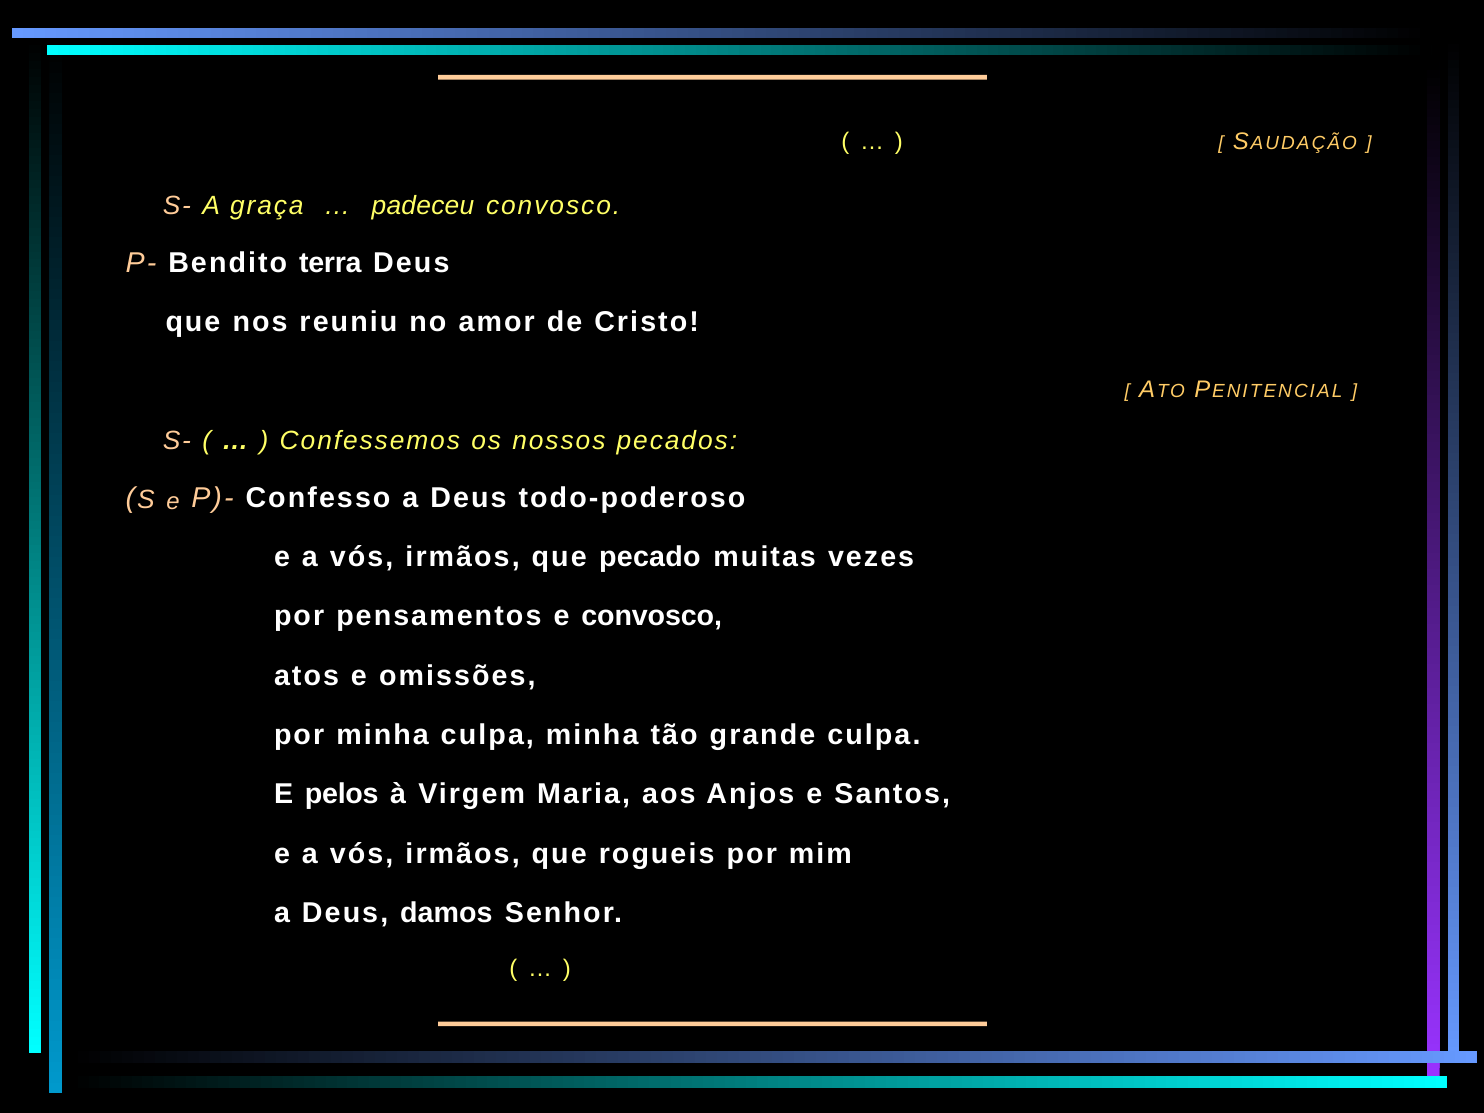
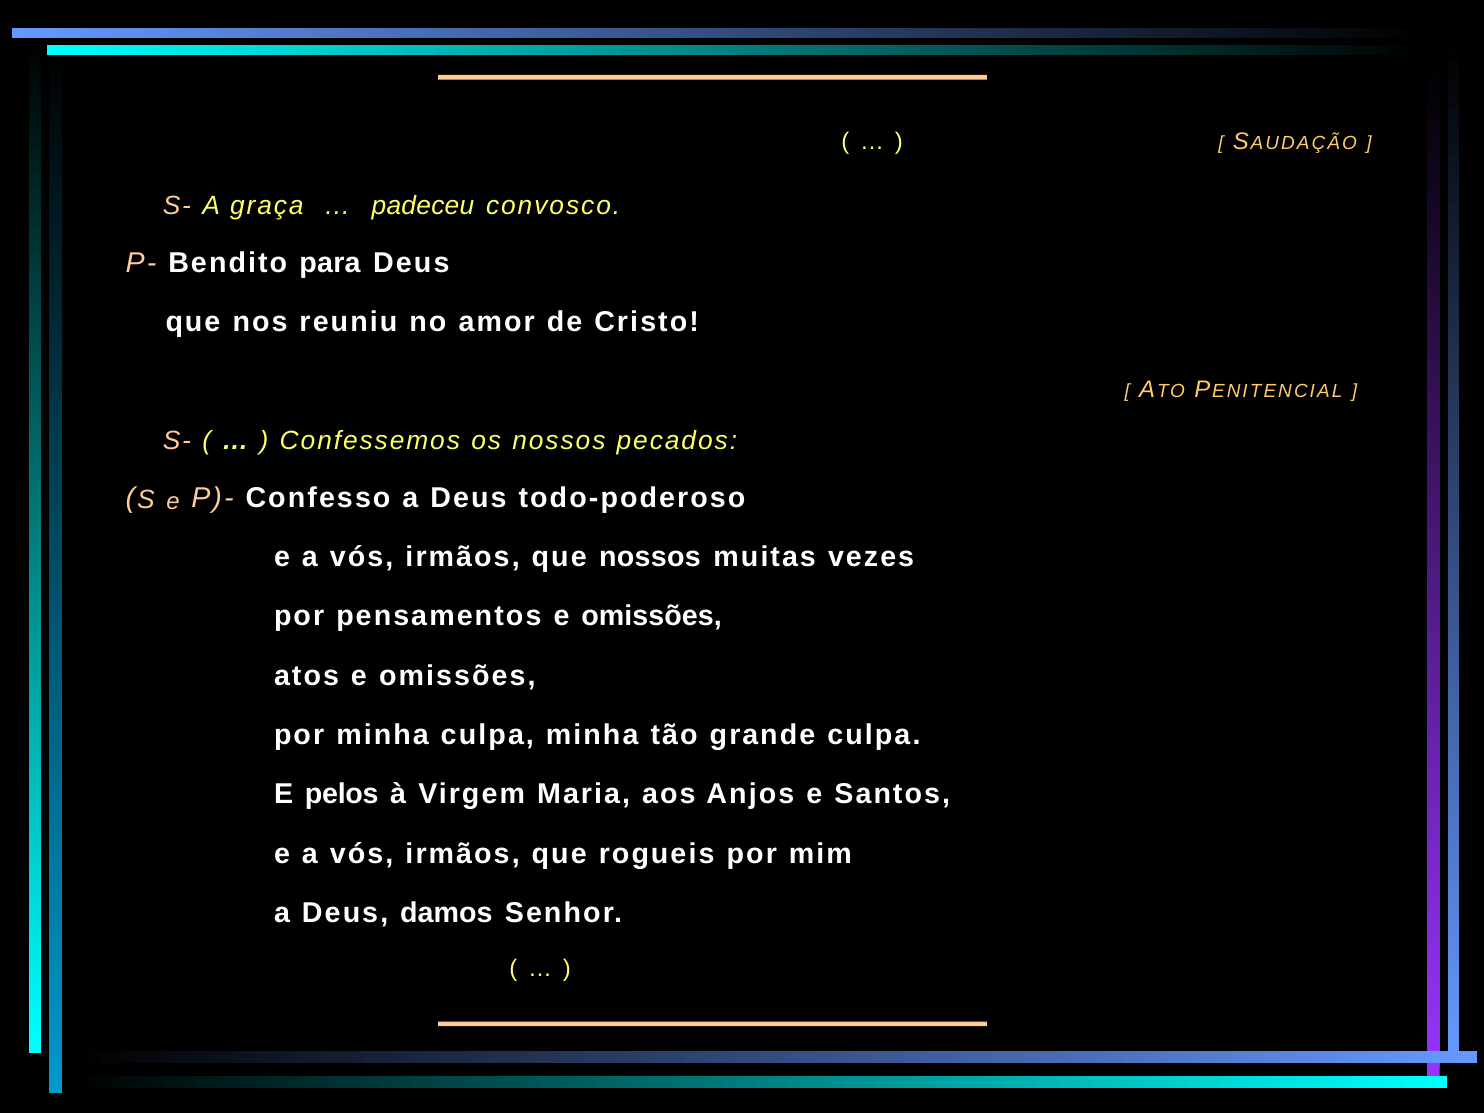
terra: terra -> para (330, 263)
que pecado: pecado -> nossos (650, 557)
pensamentos e convosco: convosco -> omissões (652, 616)
